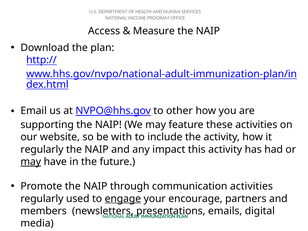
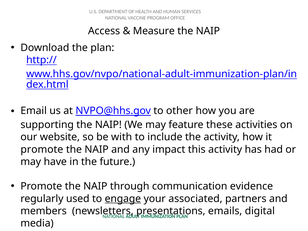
regularly: regularly -> promote (42, 149)
may underline: present -> none (31, 162)
communication activities: activities -> evidence (251, 186)
encourage: encourage -> associated (195, 199)
